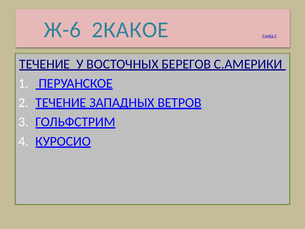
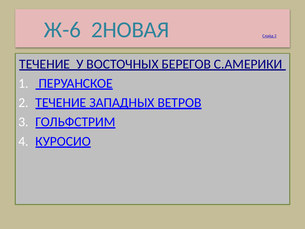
2КАКОЕ: 2КАКОЕ -> 2НОВАЯ (130, 30)
